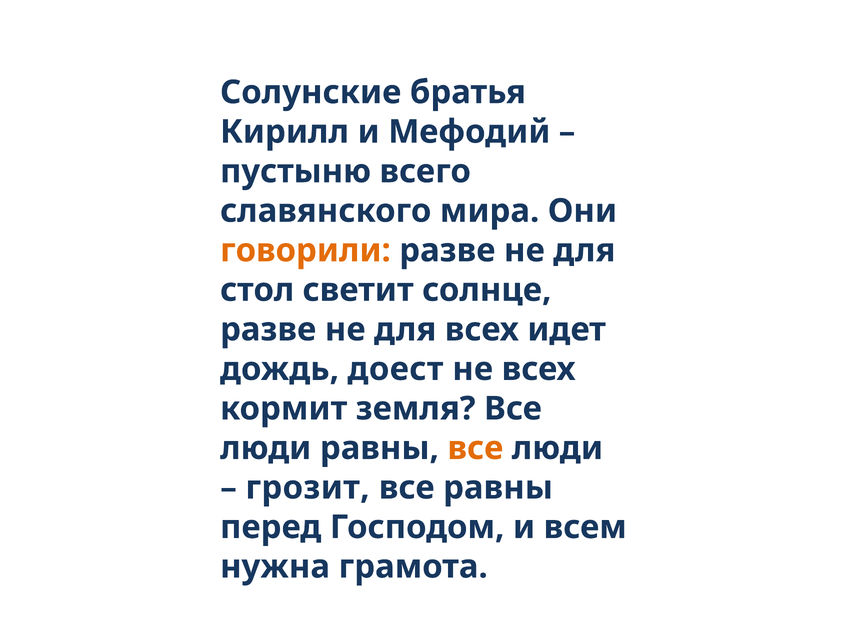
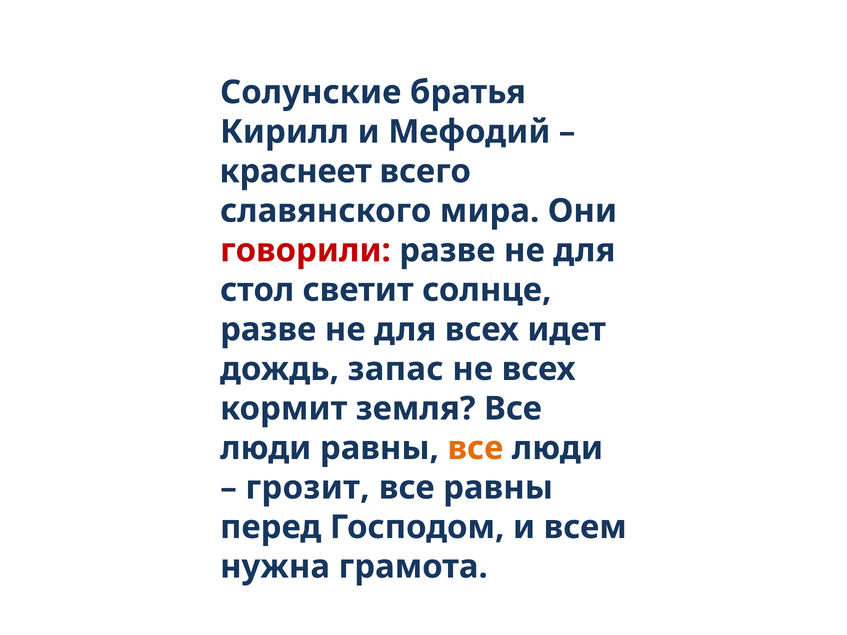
пустыню: пустыню -> краснеет (296, 171)
говорили colour: orange -> red (305, 251)
доест: доест -> запас (396, 369)
